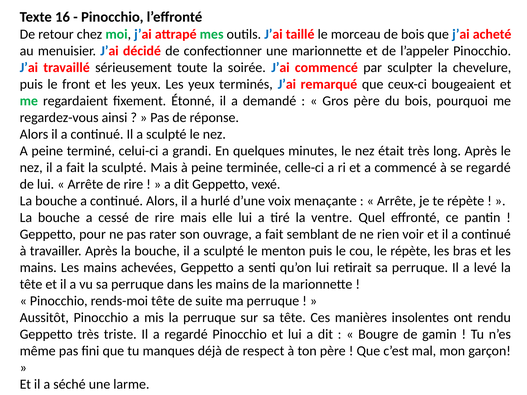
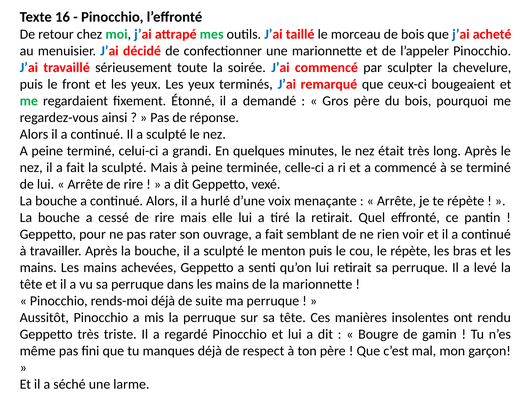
se regardé: regardé -> terminé (488, 168)
la ventre: ventre -> retirait (332, 218)
rends-moi tête: tête -> déjà (163, 301)
